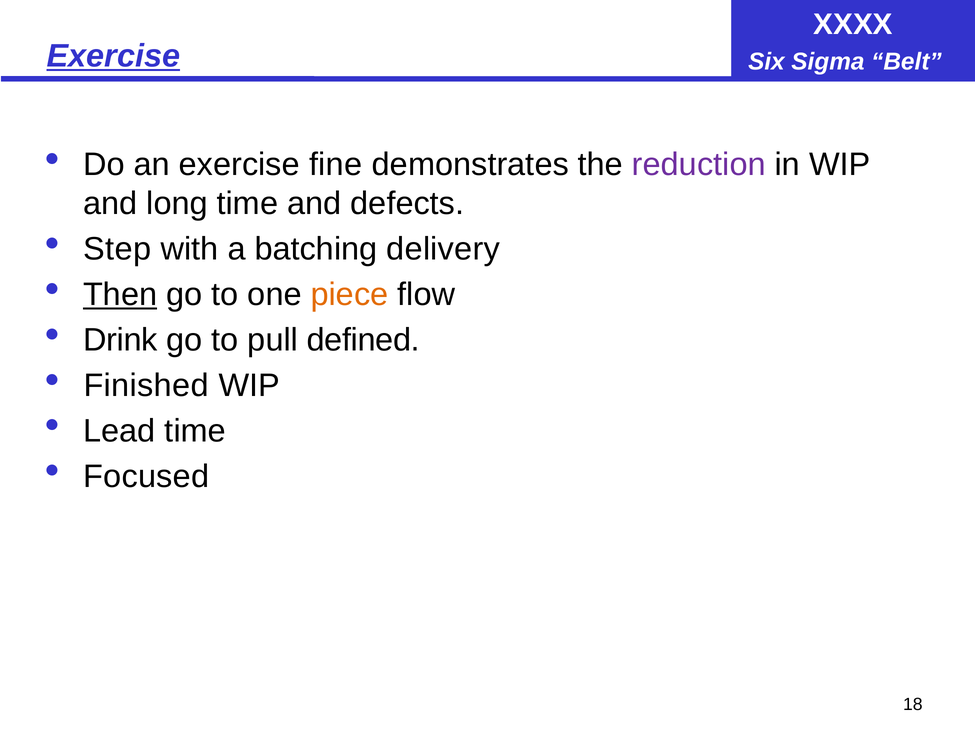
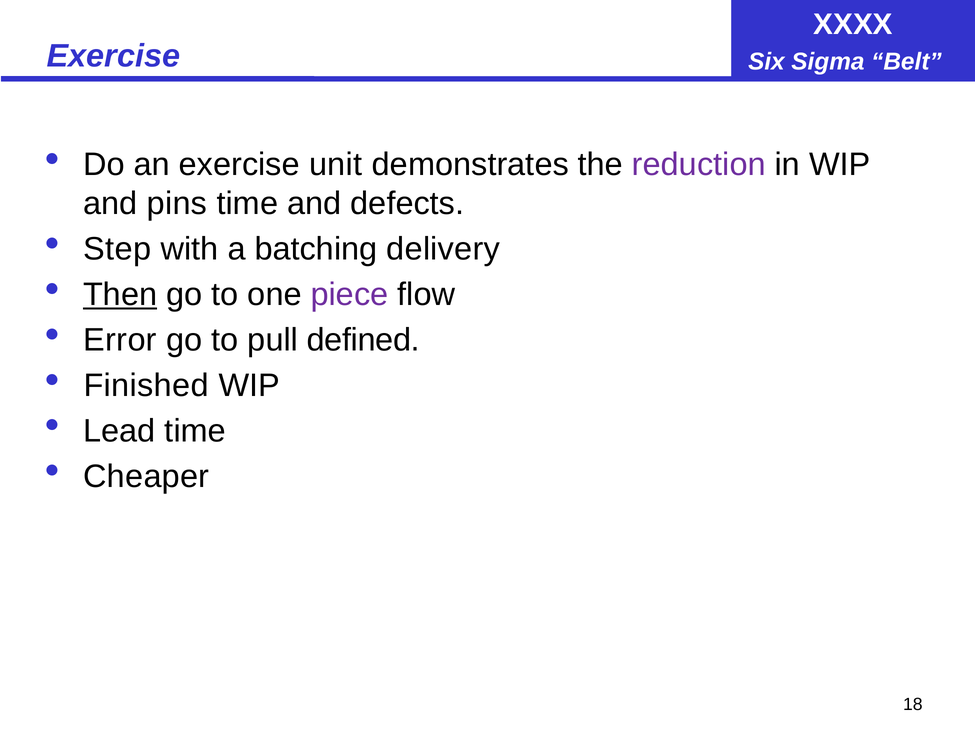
Exercise underline: present -> none (113, 56)
fine: fine -> unit (336, 165)
long: long -> pins (177, 204)
piece colour: orange -> purple (350, 295)
Drink: Drink -> Error (120, 340)
Focused: Focused -> Cheaper (146, 477)
